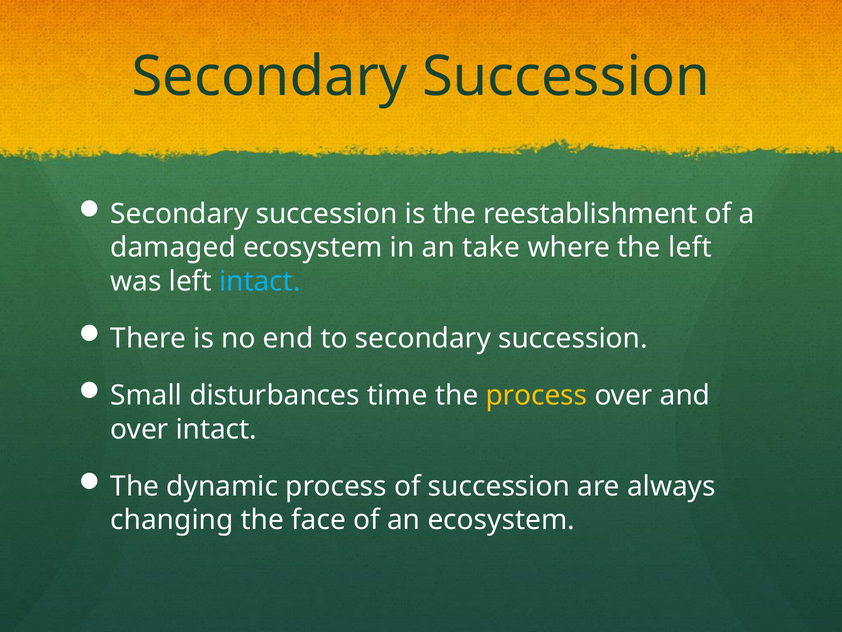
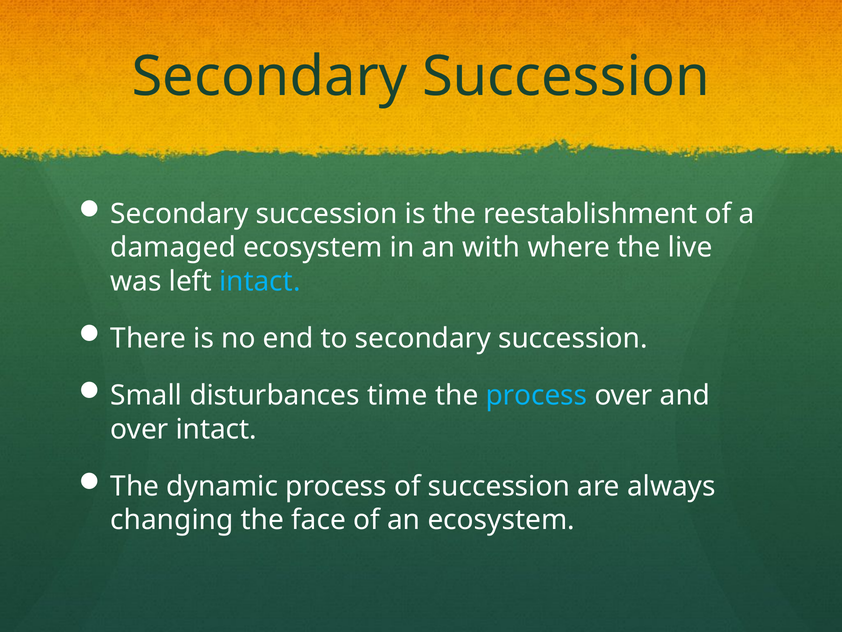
take: take -> with (491, 247)
the left: left -> live (690, 247)
process colour: yellow -> light blue (536, 395)
